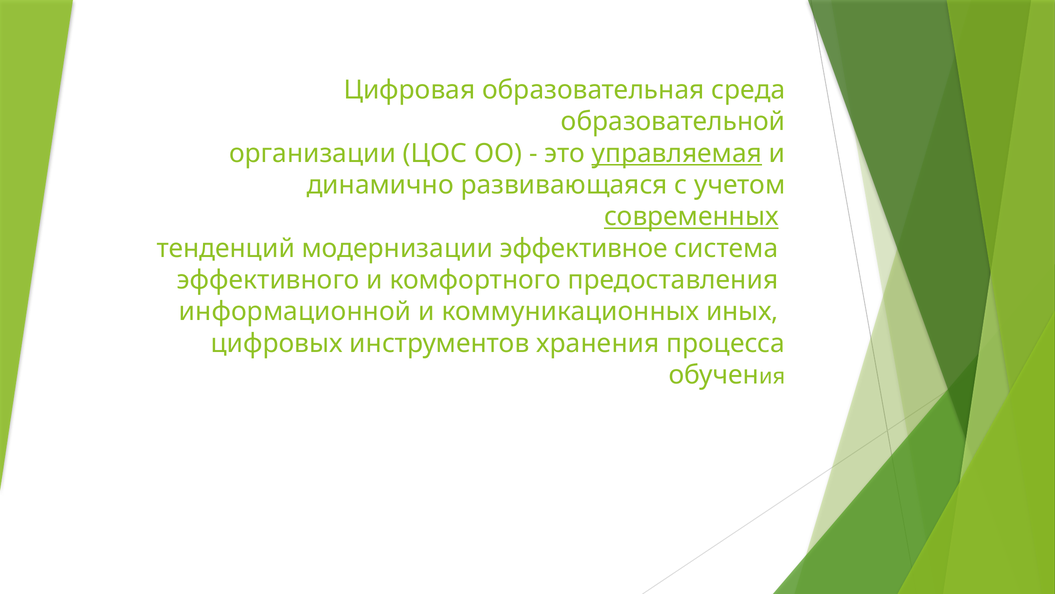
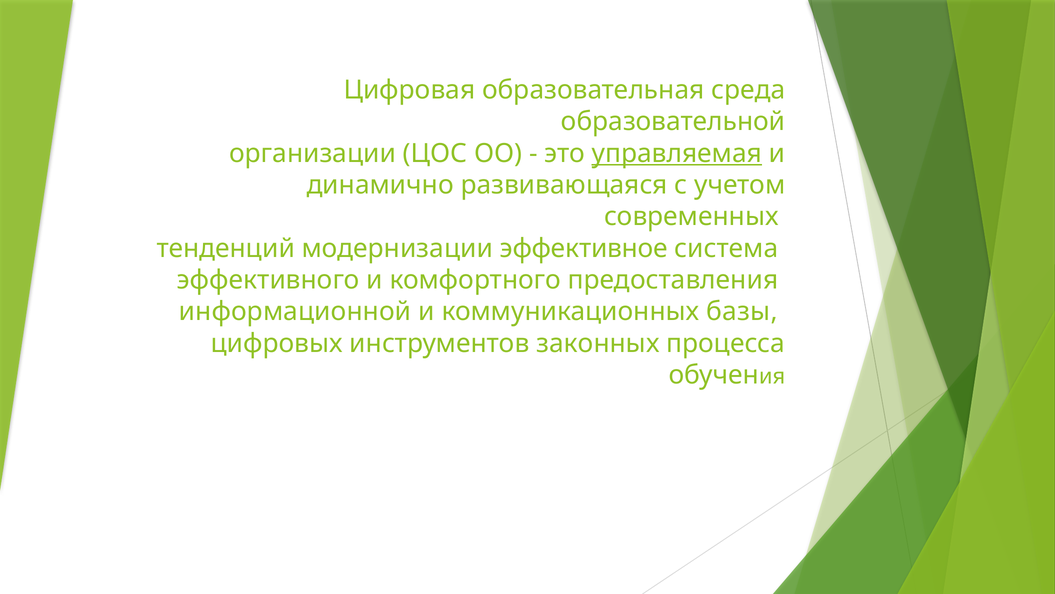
современных underline: present -> none (691, 217)
иных: иных -> базы (742, 311)
хранения: хранения -> законных (598, 343)
